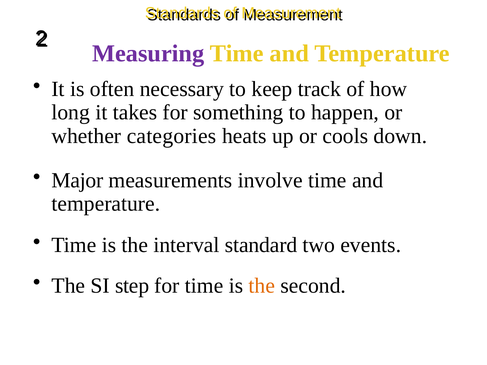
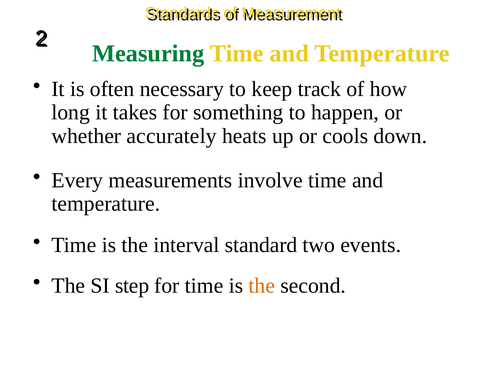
Measuring colour: purple -> green (148, 54)
categories: categories -> accurately (172, 136)
Major: Major -> Every (77, 180)
